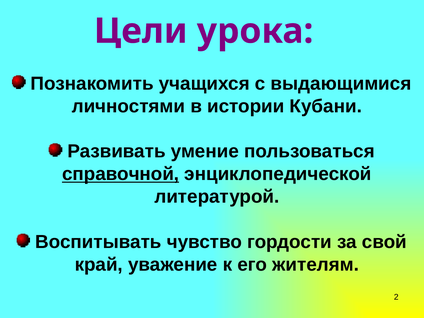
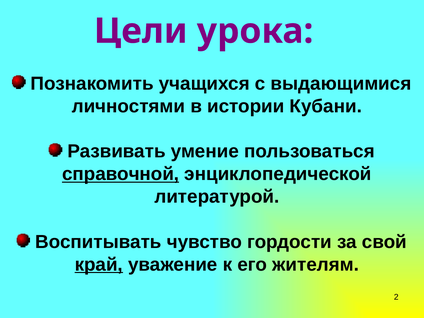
край underline: none -> present (99, 264)
